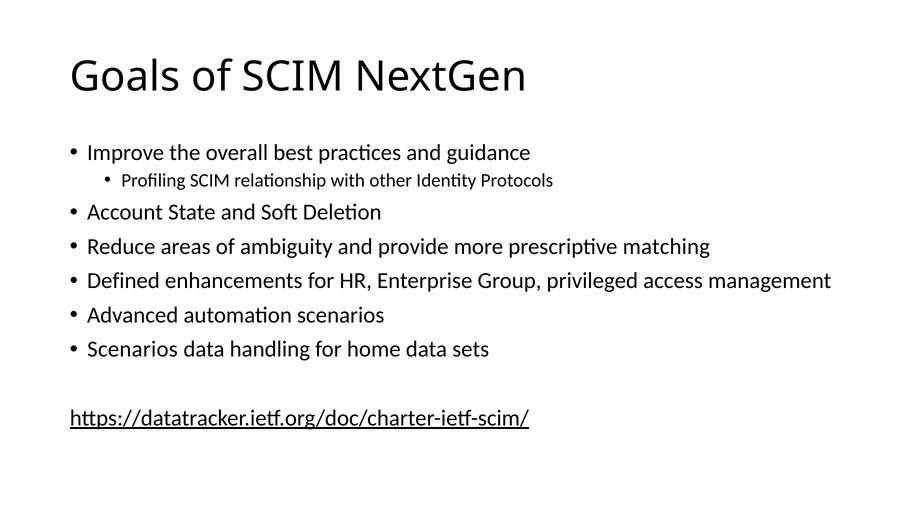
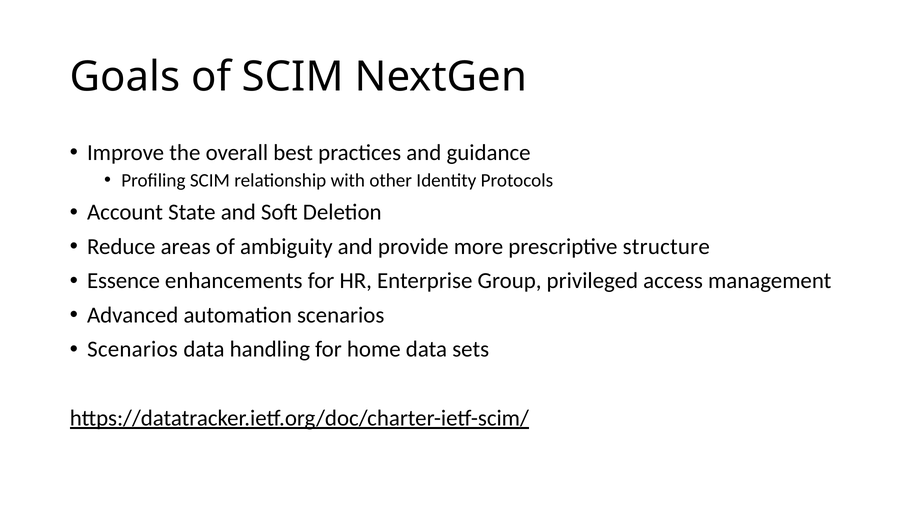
matching: matching -> structure (666, 247)
Defined: Defined -> Essence (123, 281)
